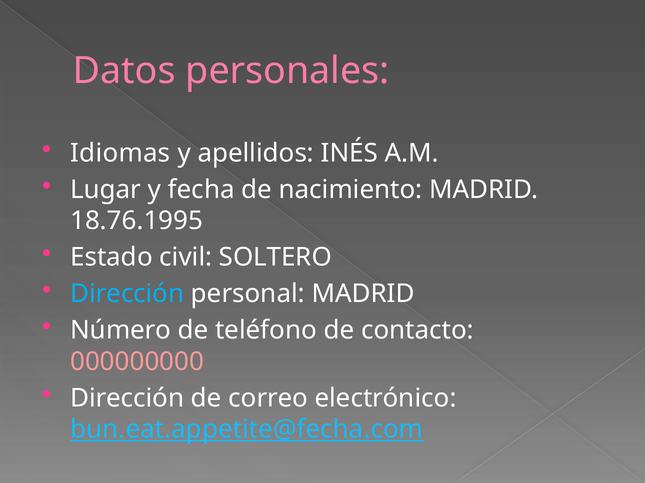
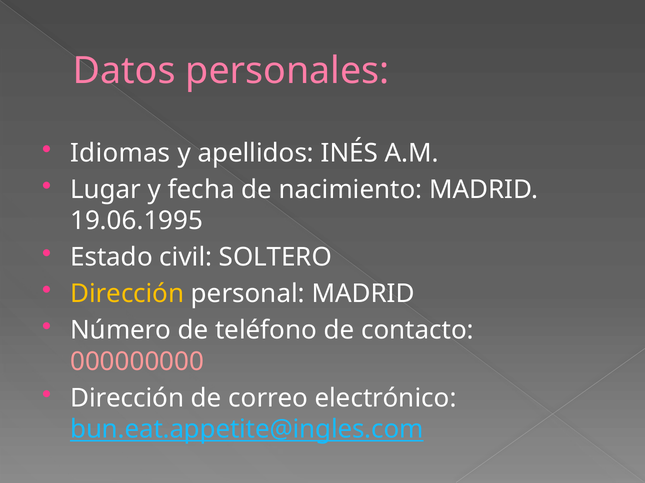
18.76.1995: 18.76.1995 -> 19.06.1995 (137, 221)
Dirección colour: light blue -> yellow (127, 294)
bun.eat.appetite@fecha.com: bun.eat.appetite@fecha.com -> bun.eat.appetite@ingles.com (247, 430)
